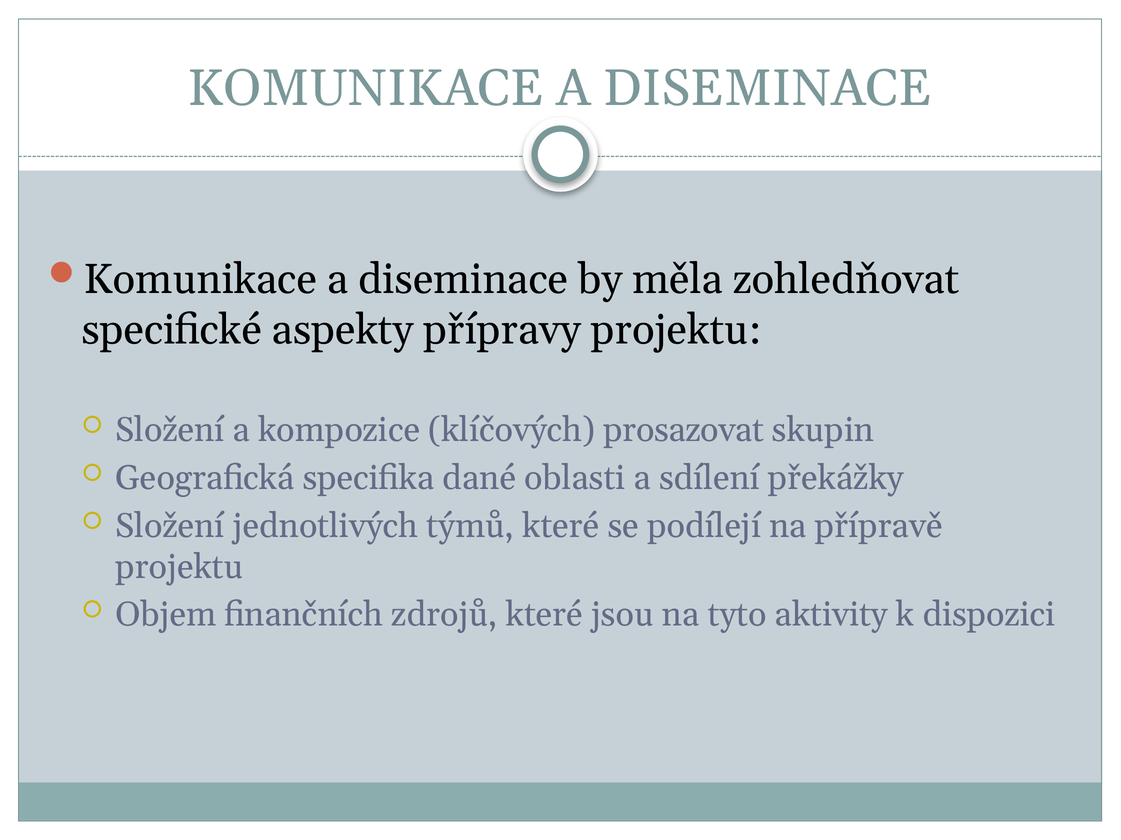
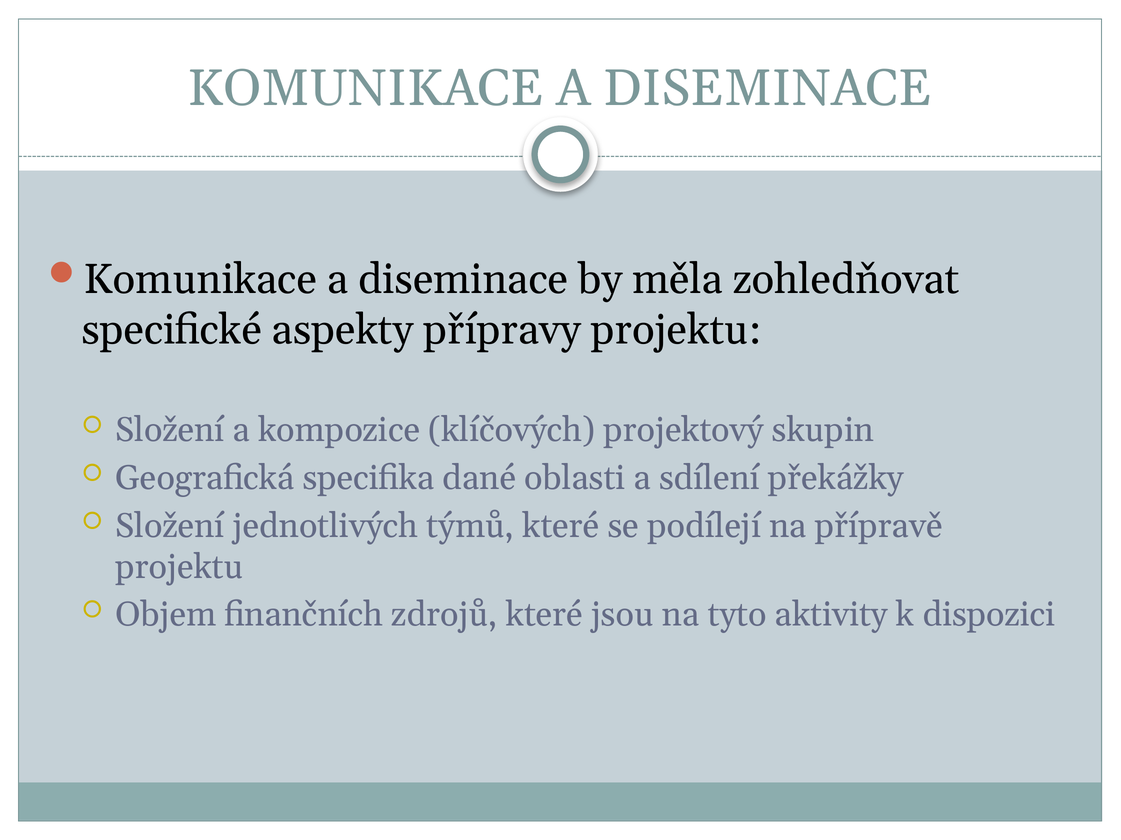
prosazovat: prosazovat -> projektový (683, 430)
